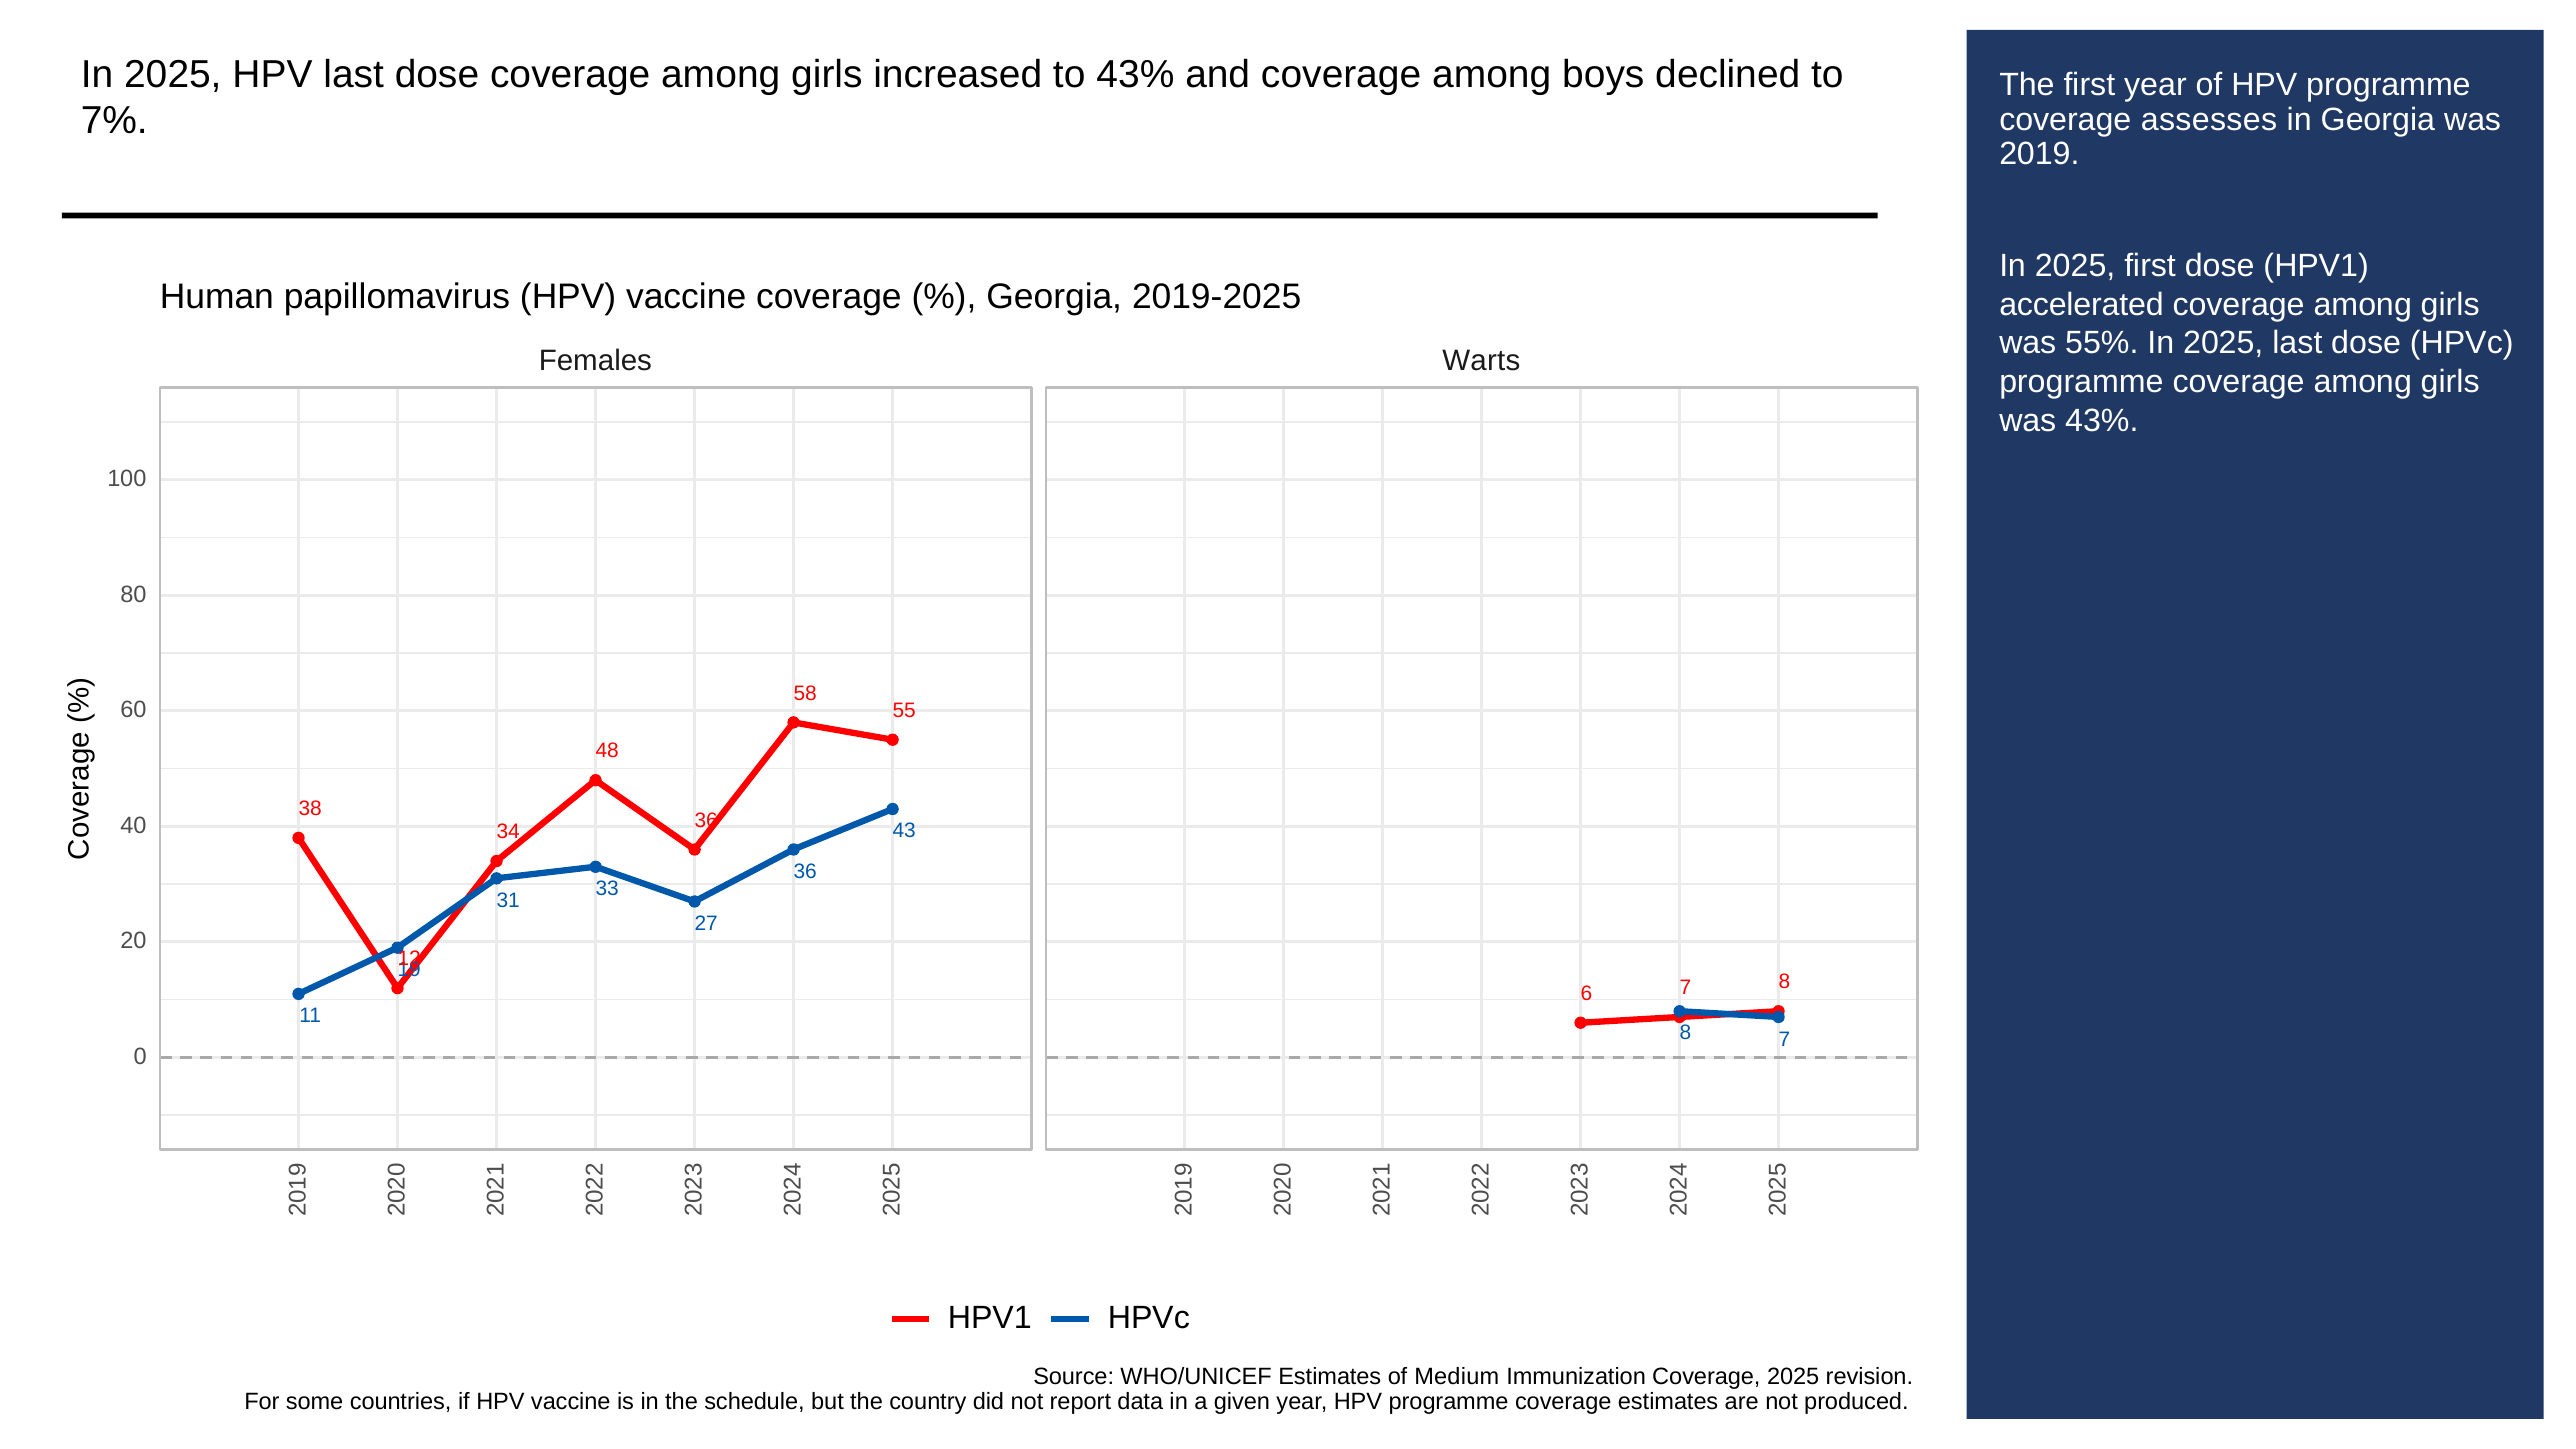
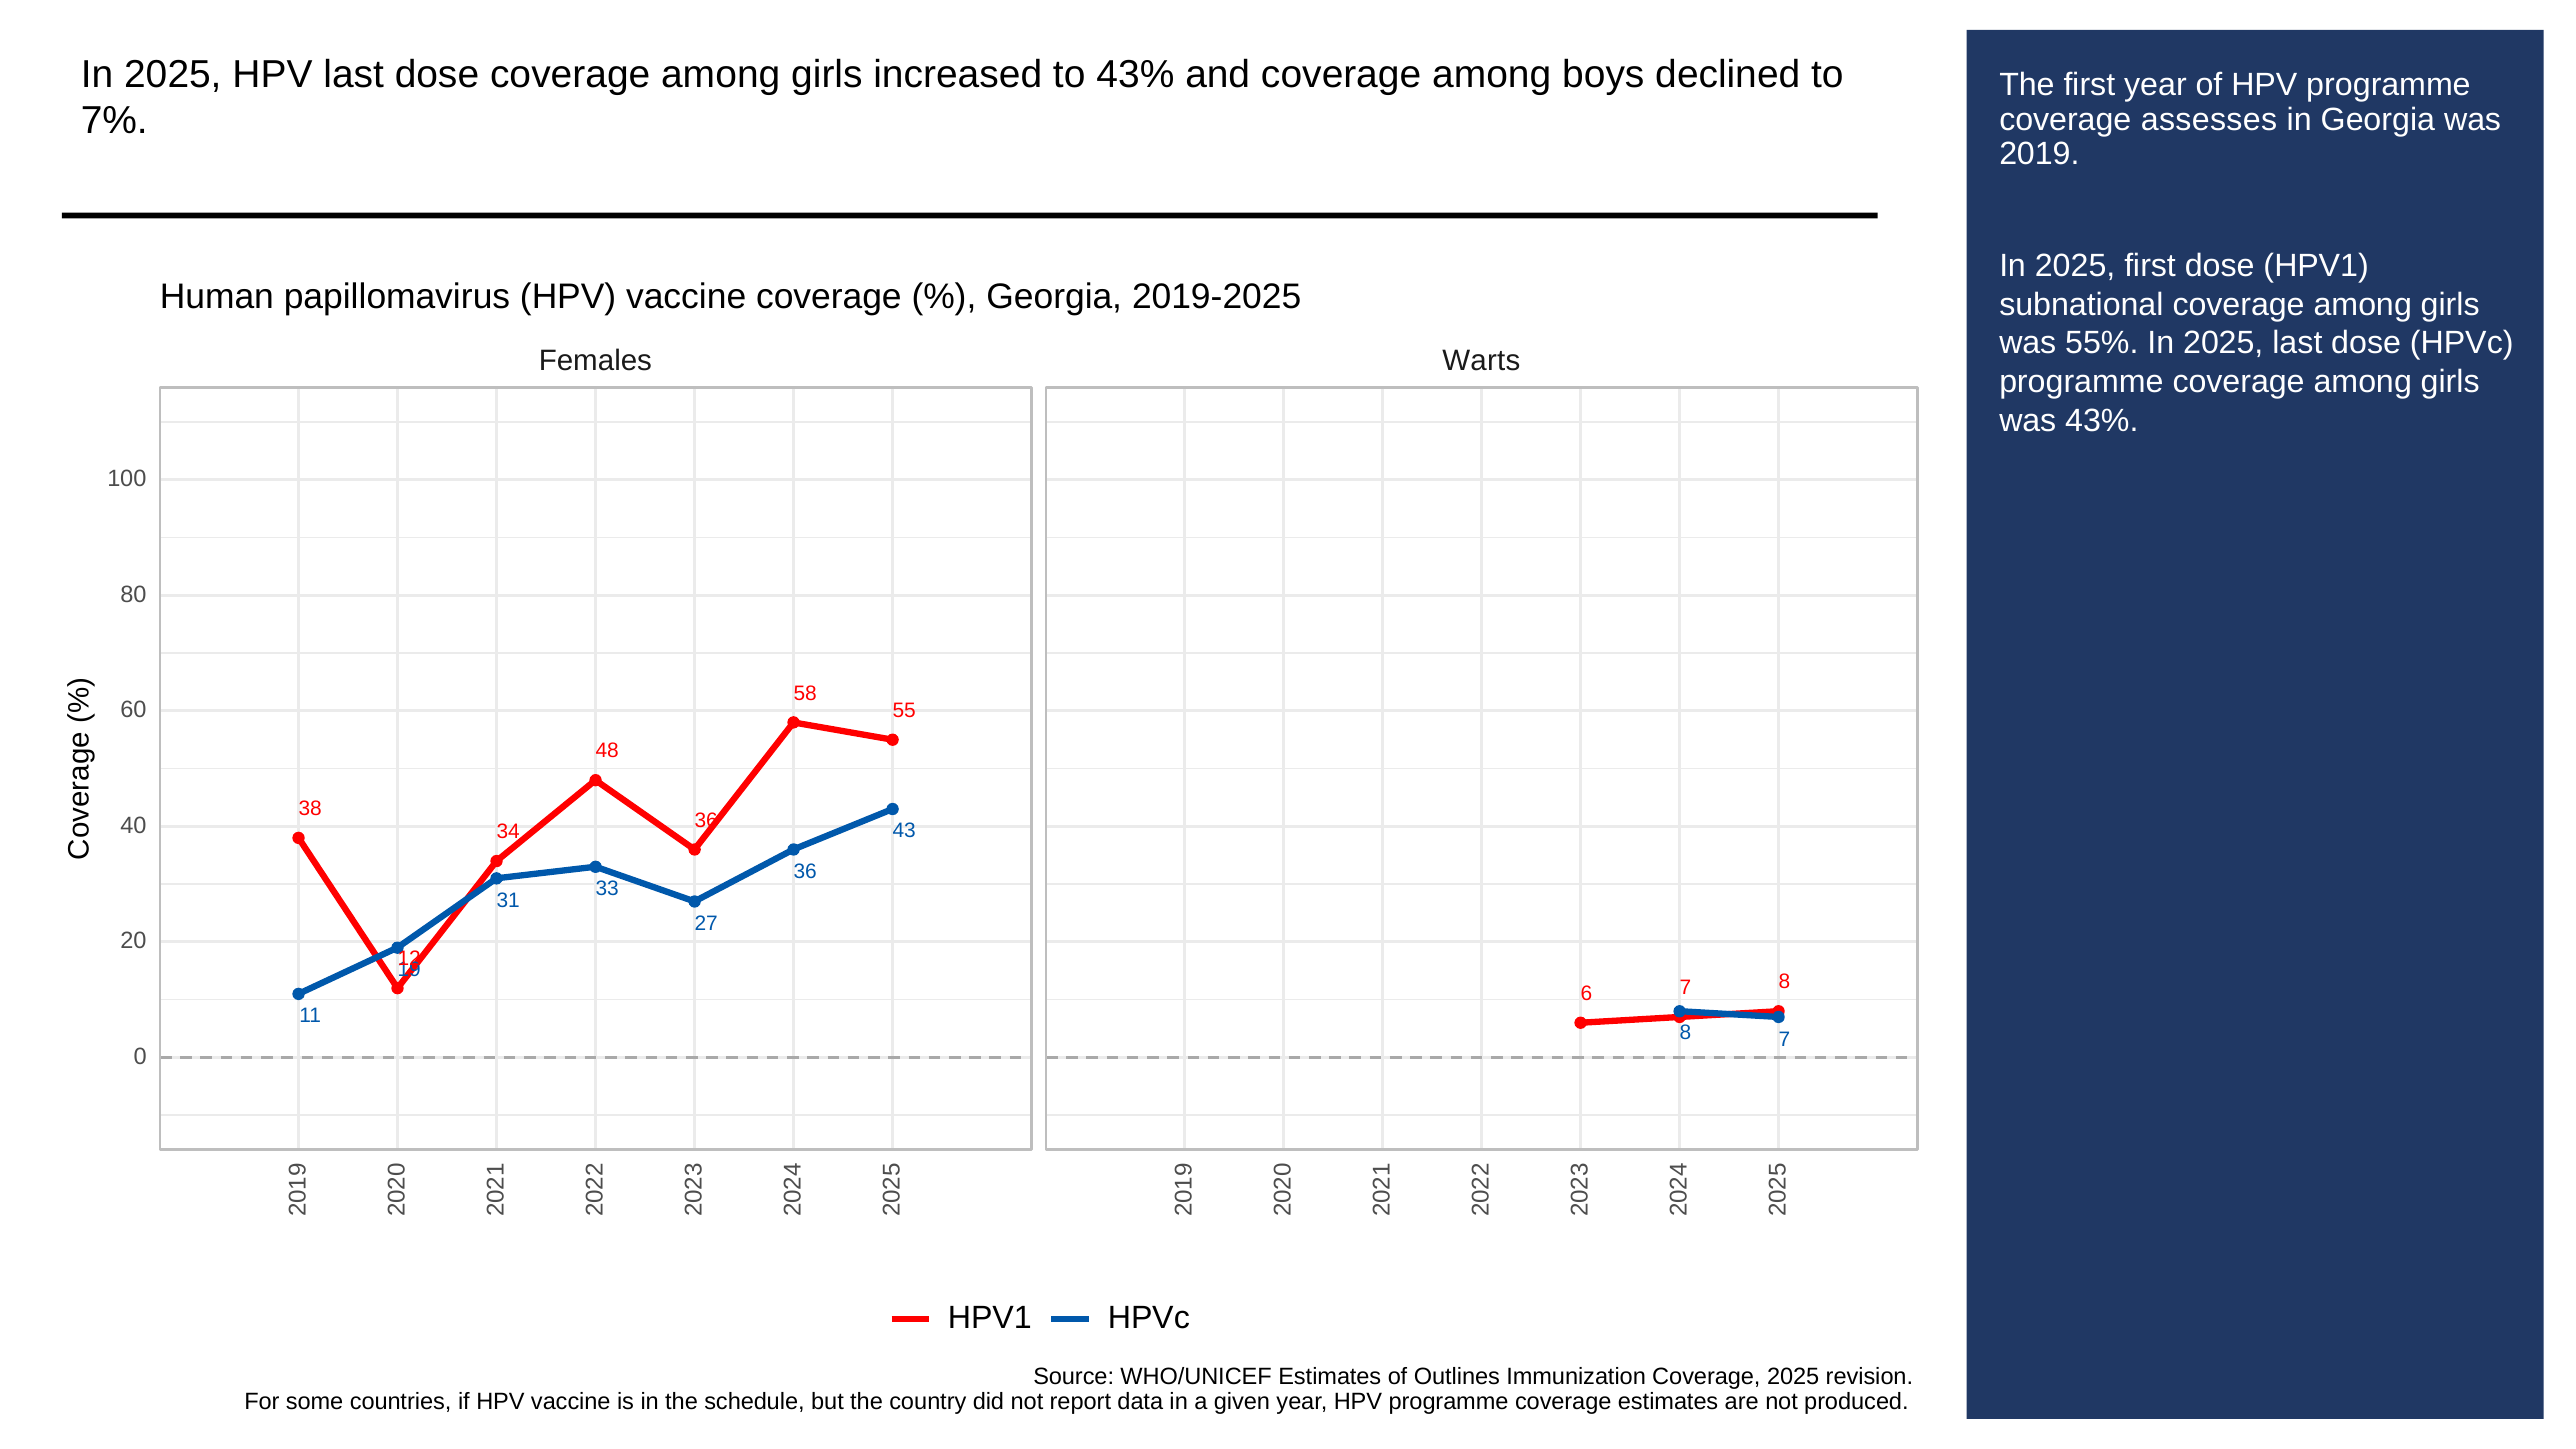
accelerated: accelerated -> subnational (2081, 305)
Medium: Medium -> Outlines (1457, 1376)
